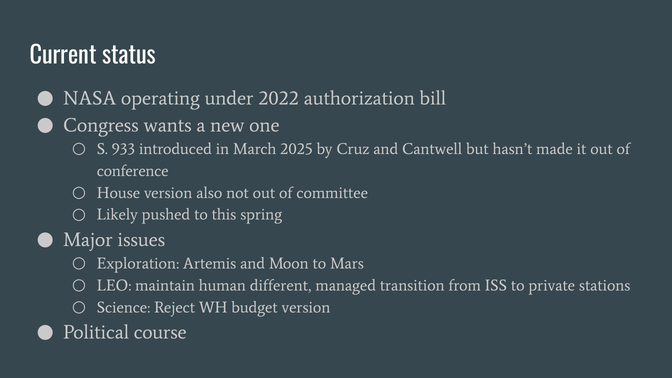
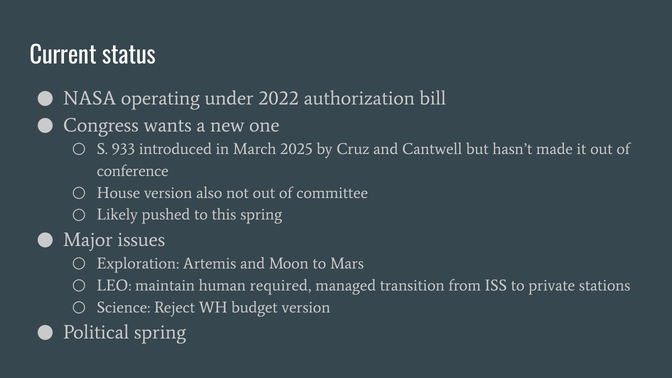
different: different -> required (281, 285)
Political course: course -> spring (160, 332)
